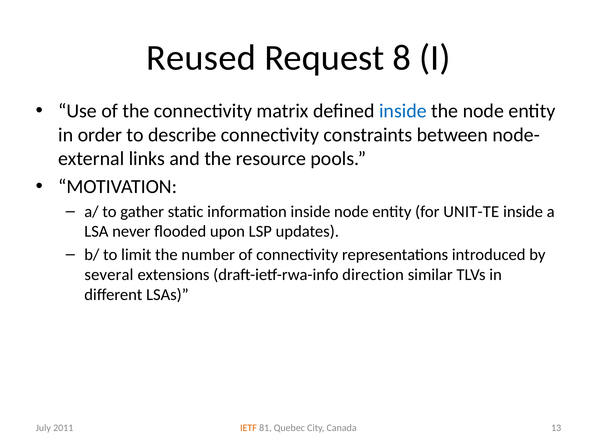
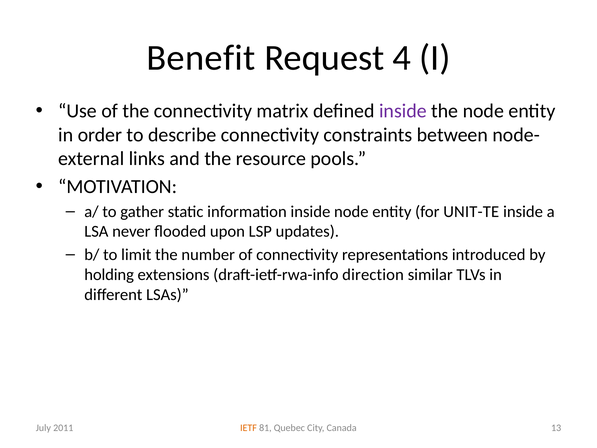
Reused: Reused -> Benefit (201, 58)
8: 8 -> 4 (402, 58)
inside colour: blue -> purple (403, 111)
several: several -> holding (109, 274)
